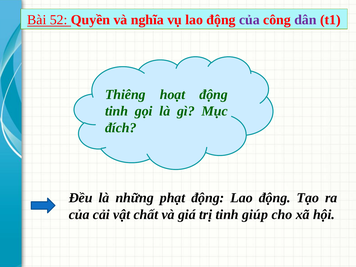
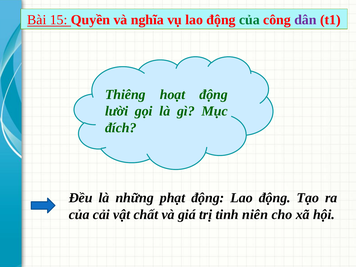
52: 52 -> 15 (59, 20)
của colour: purple -> green (249, 20)
tinh: tinh -> lười (117, 111)
giúp: giúp -> niên (255, 215)
